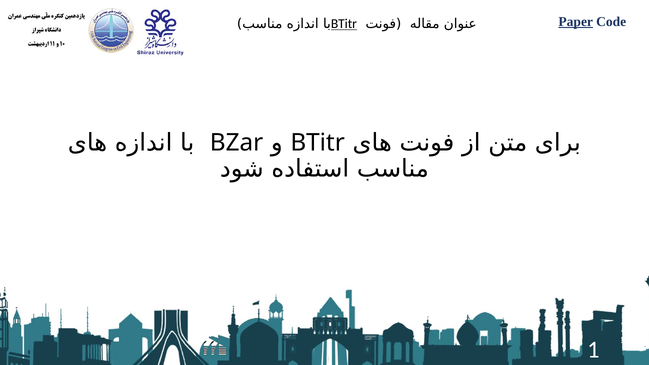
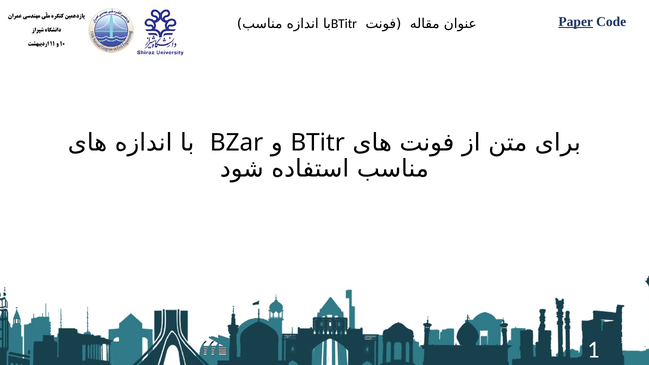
BTitr underline: present -> none (344, 24)
